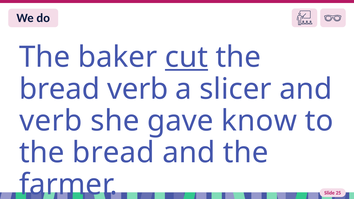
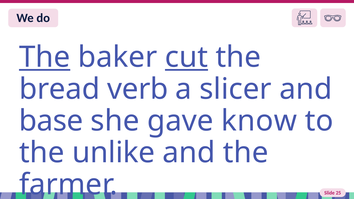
The underline: none -> present (45, 57)
verb: verb -> base (51, 121)
bread: bread -> unlike (114, 153)
